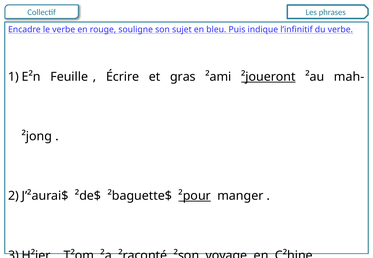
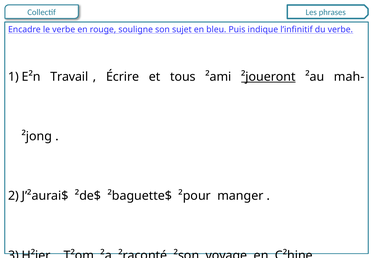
Feuille: Feuille -> Travail (69, 77)
gras: gras -> tous (183, 77)
²pour underline: present -> none (195, 196)
